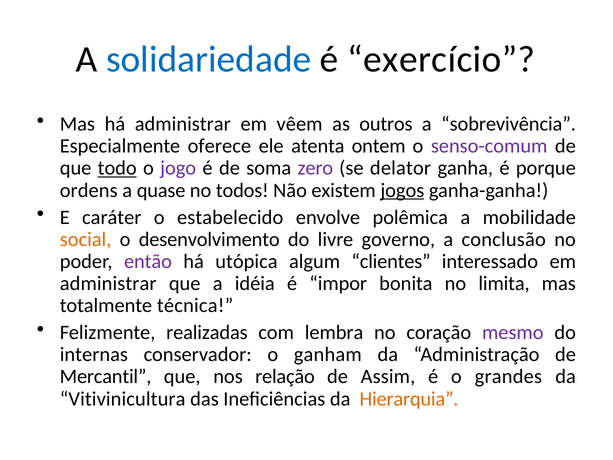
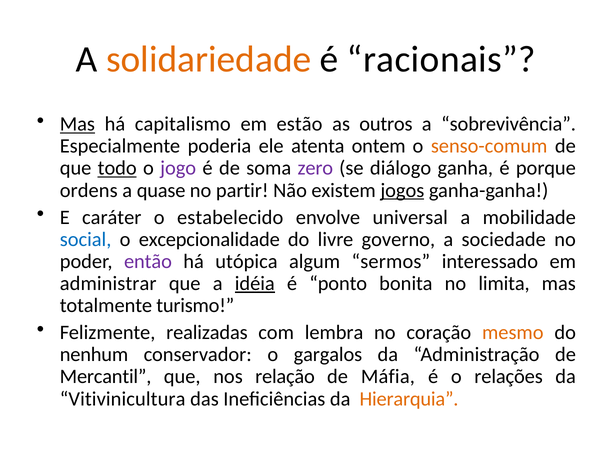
solidariedade colour: blue -> orange (209, 59)
exercício: exercício -> racionais (441, 59)
Mas underline: none -> present (77, 124)
há administrar: administrar -> capitalismo (183, 124)
vêem: vêem -> estão (300, 124)
oferece: oferece -> poderia (219, 146)
senso-comum colour: purple -> orange (489, 146)
delator: delator -> diálogo (401, 168)
todos: todos -> partir (242, 190)
polêmica: polêmica -> universal (410, 217)
social colour: orange -> blue (86, 239)
desenvolvimento: desenvolvimento -> excepcionalidade (209, 239)
conclusão: conclusão -> sociedade (504, 239)
clientes: clientes -> sermos (391, 261)
idéia underline: none -> present (255, 283)
impor: impor -> ponto (338, 283)
técnica: técnica -> turismo (195, 305)
mesmo colour: purple -> orange (513, 332)
internas: internas -> nenhum (94, 354)
ganham: ganham -> gargalos (328, 354)
Assim: Assim -> Máfia (388, 376)
grandes: grandes -> relações (509, 376)
